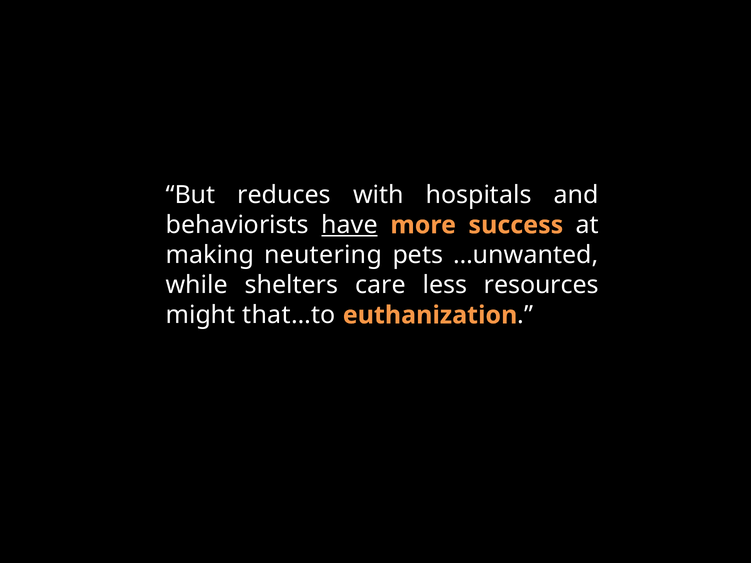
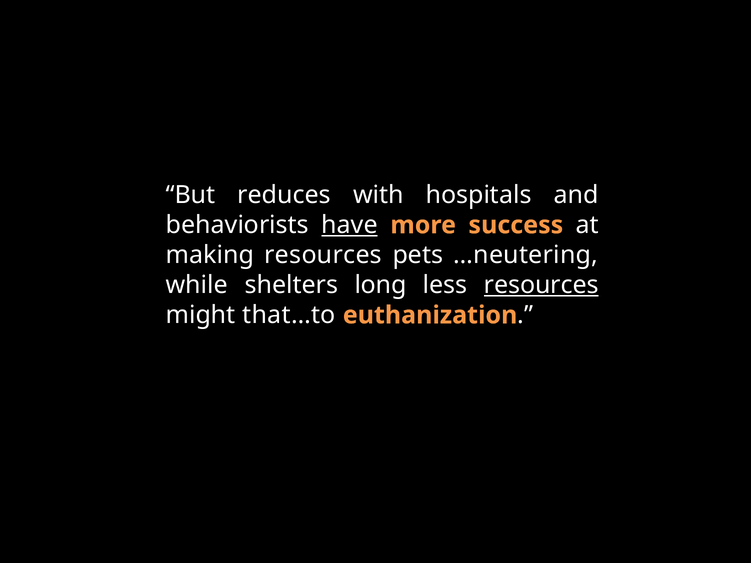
making neutering: neutering -> resources (323, 255)
…unwanted: …unwanted -> …neutering (526, 255)
care: care -> long (381, 285)
resources underline: none -> present (541, 285)
